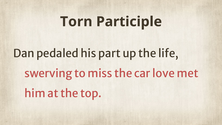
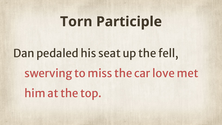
part: part -> seat (109, 54)
life: life -> fell (168, 54)
